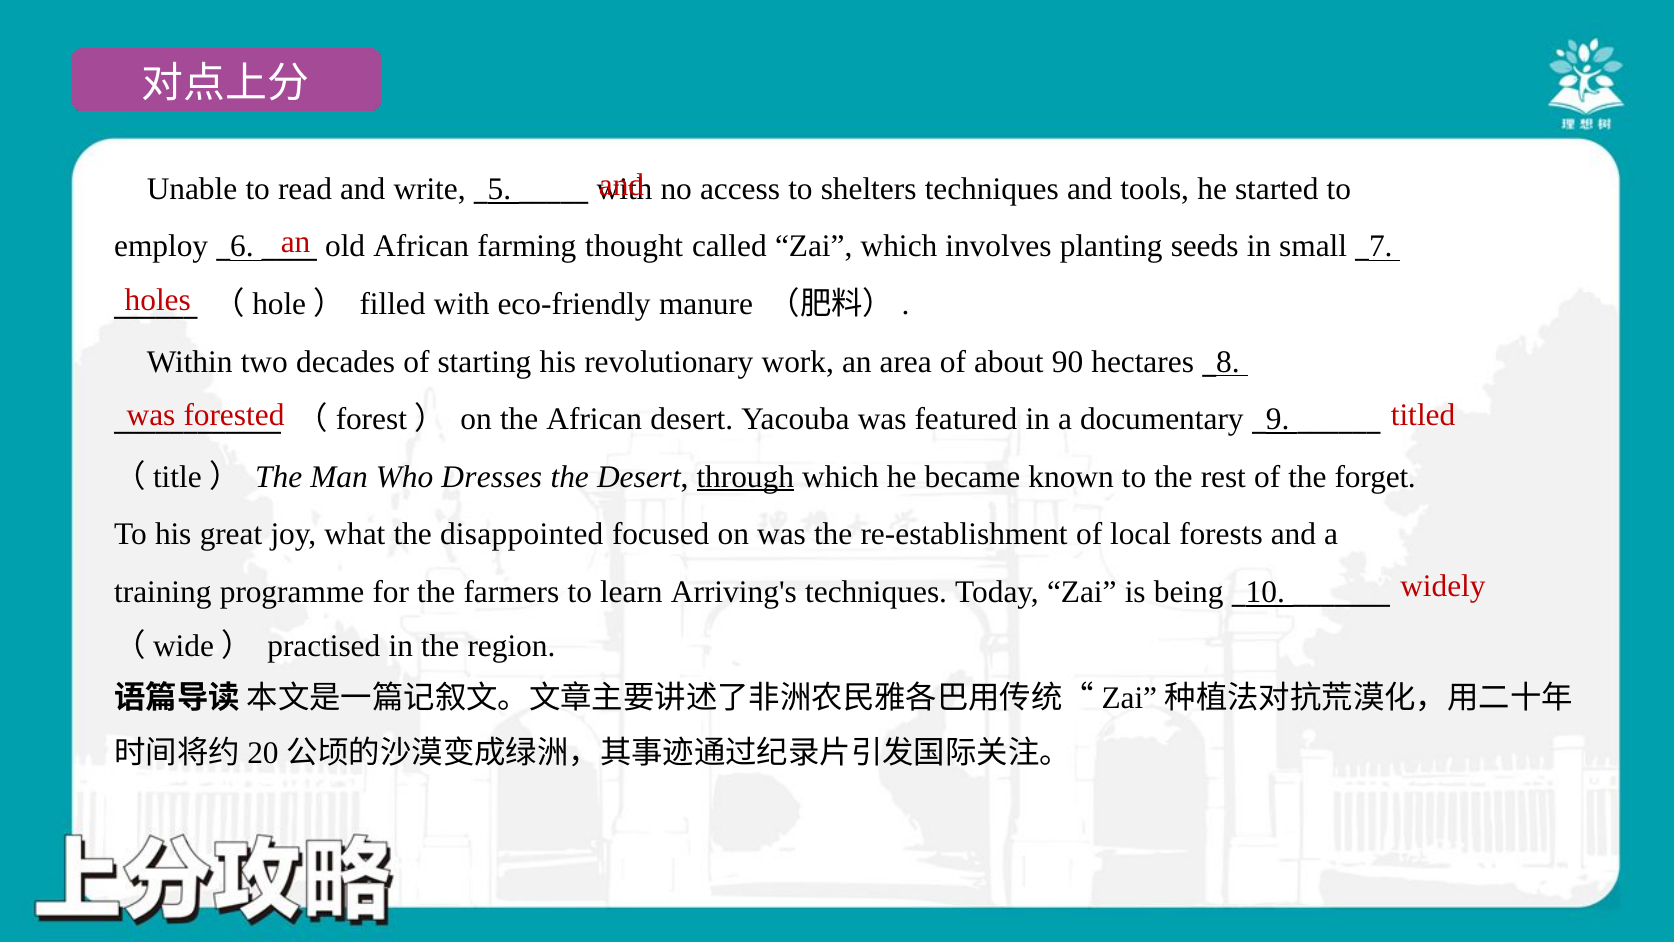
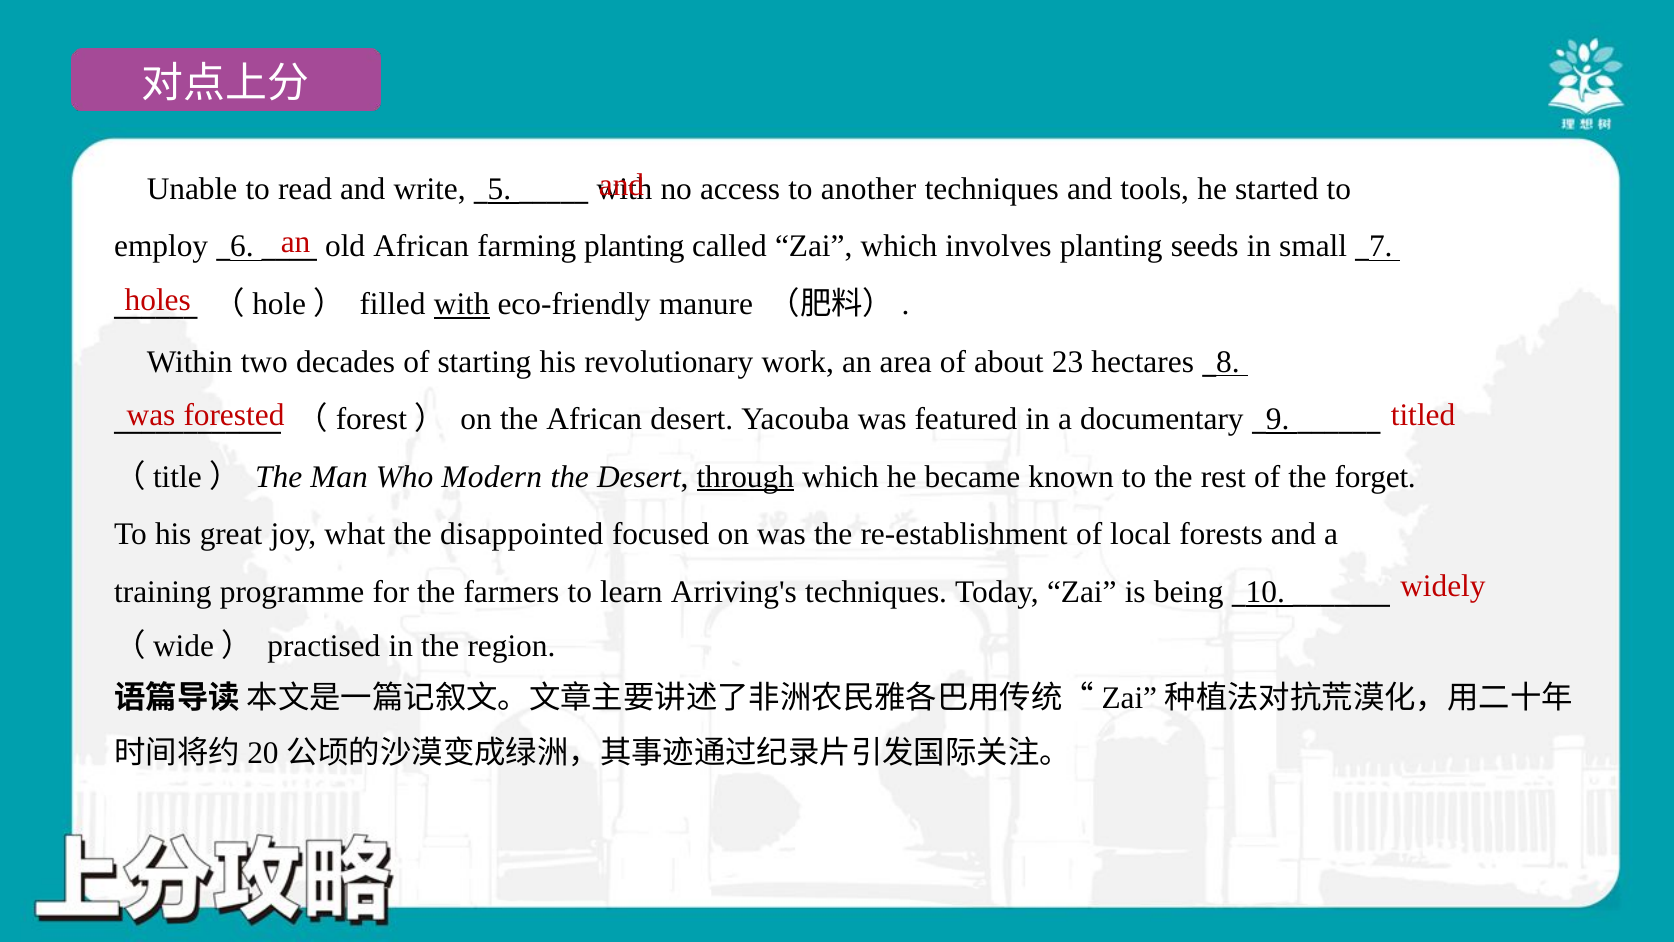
shelters: shelters -> another (869, 189)
farming thought: thought -> planting (634, 247)
with underline: none -> present (462, 304)
90: 90 -> 23 (1068, 362)
Dresses: Dresses -> Modern (492, 477)
